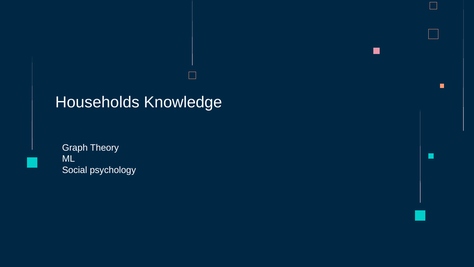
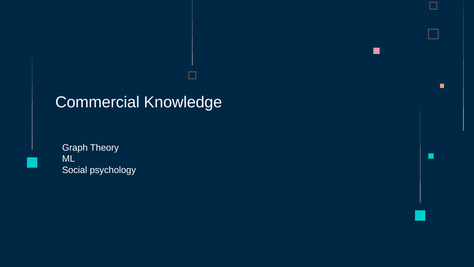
Households: Households -> Commercial (97, 102)
